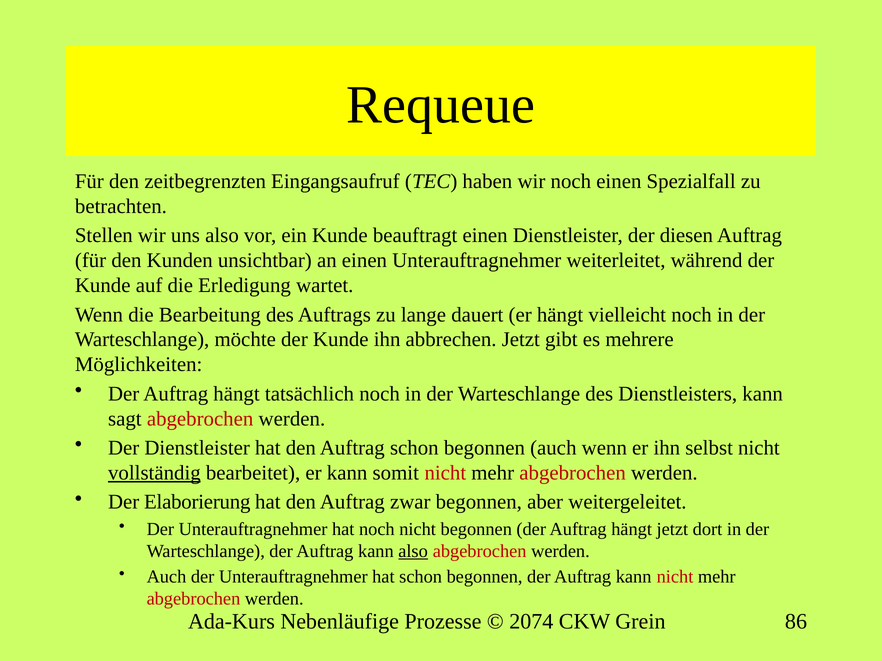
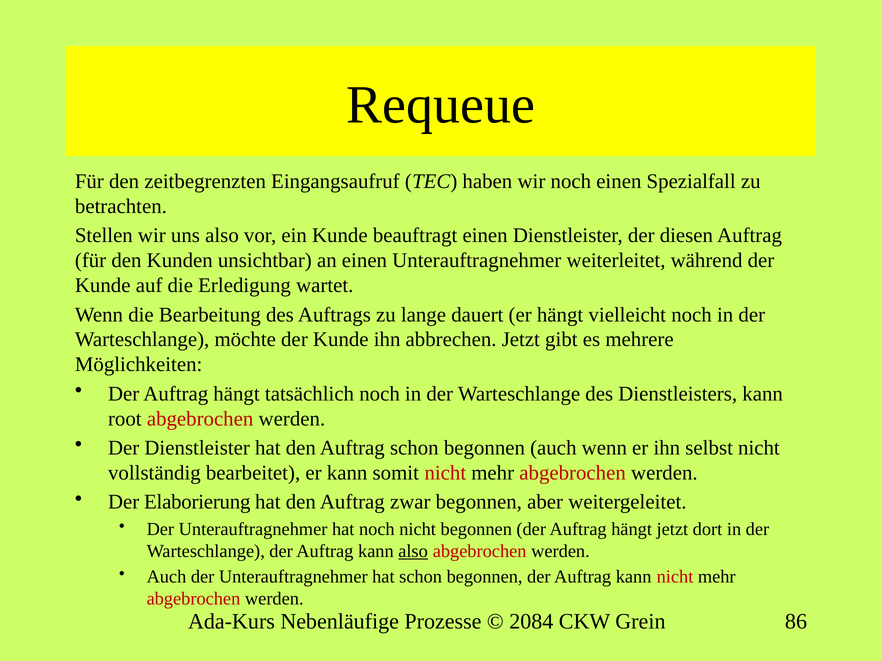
sagt: sagt -> root (125, 419)
vollständig underline: present -> none (154, 473)
2074: 2074 -> 2084 (531, 622)
